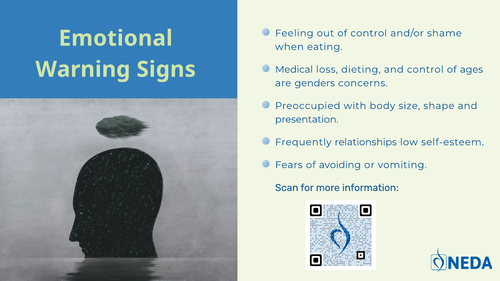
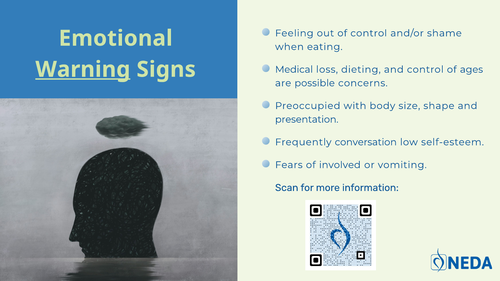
Warning underline: none -> present (83, 69)
genders: genders -> possible (315, 83)
relationships: relationships -> conversation (366, 142)
avoiding: avoiding -> involved (340, 165)
